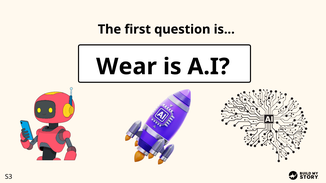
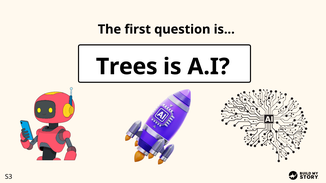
Wear: Wear -> Trees (127, 67)
